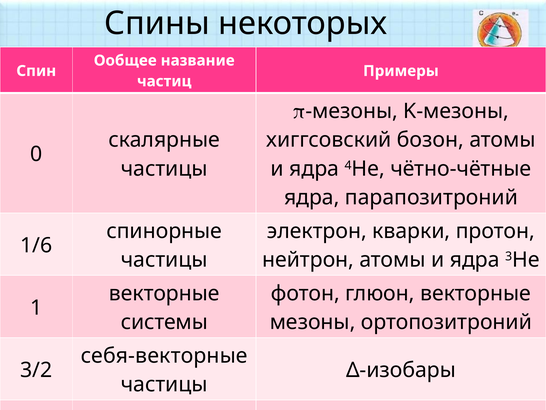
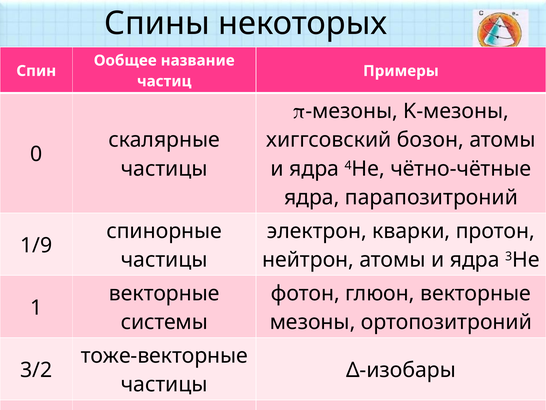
1/6: 1/6 -> 1/9 (36, 245)
себя-векторные: себя-векторные -> тоже-векторные (164, 355)
